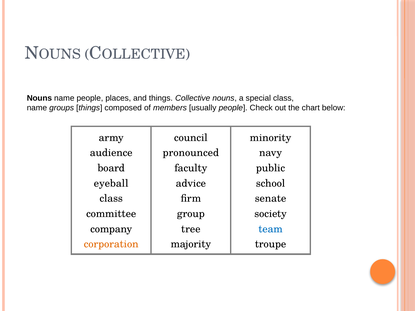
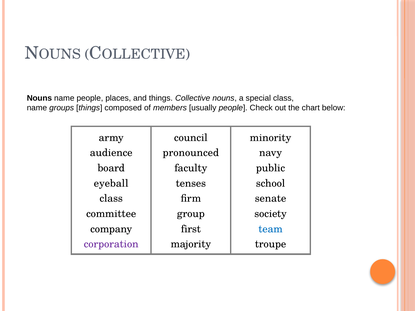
advice: advice -> tenses (191, 183)
tree: tree -> first (191, 229)
corporation colour: orange -> purple (111, 244)
